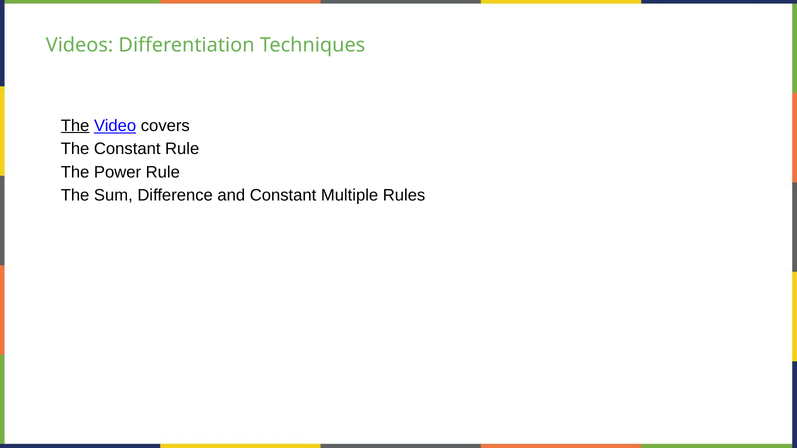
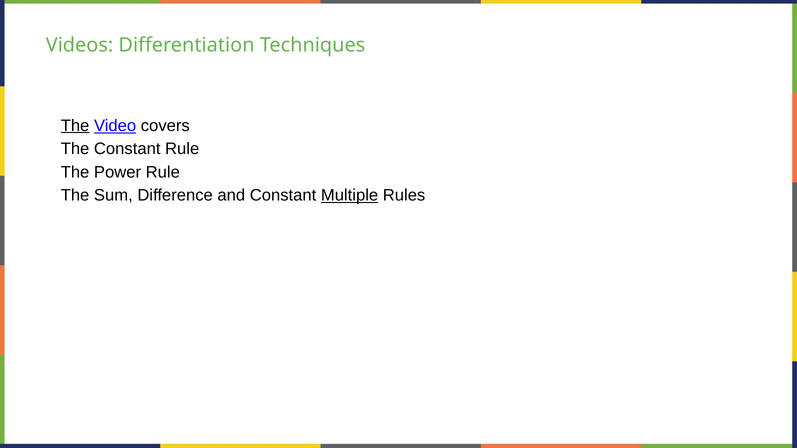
Multiple underline: none -> present (350, 195)
